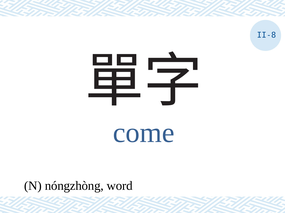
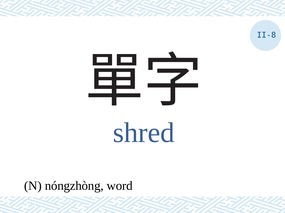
come: come -> shred (144, 133)
